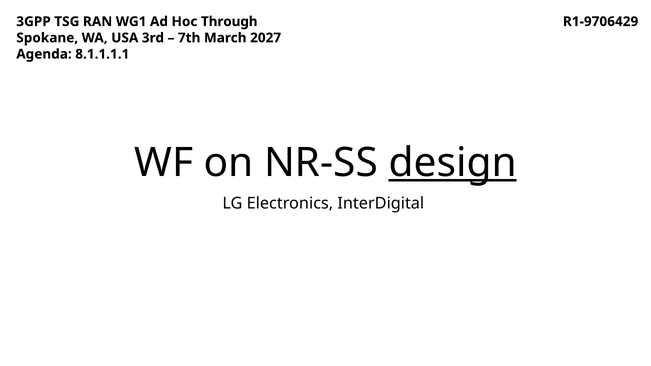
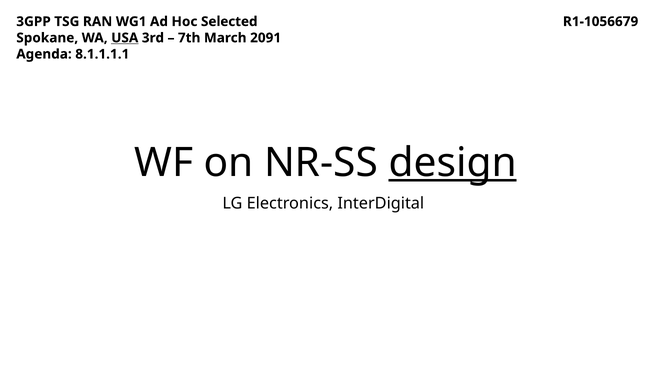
Through: Through -> Selected (229, 22)
R1-9706429: R1-9706429 -> R1-1056679 (601, 22)
USA underline: none -> present (125, 38)
2027: 2027 -> 2091 (266, 38)
